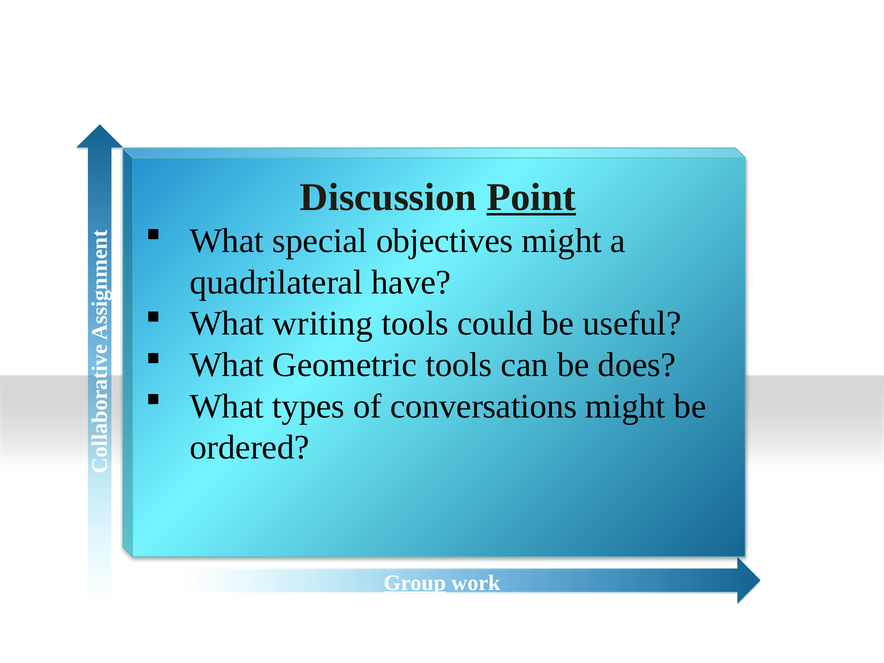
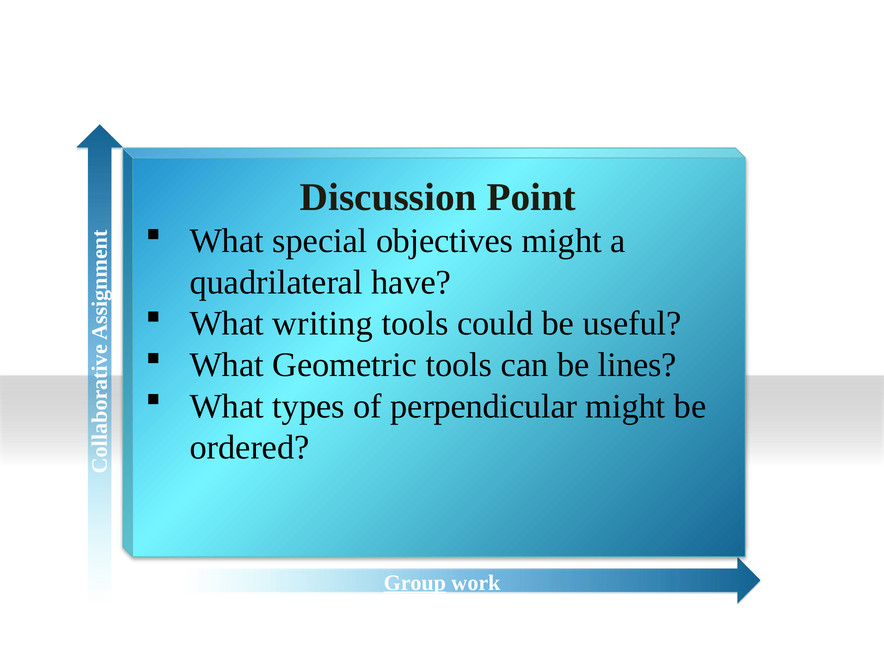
Point underline: present -> none (531, 197)
does: does -> lines (637, 365)
conversations: conversations -> perpendicular (484, 406)
